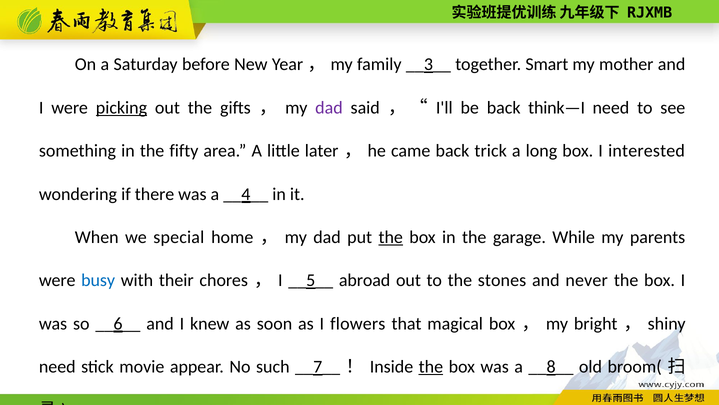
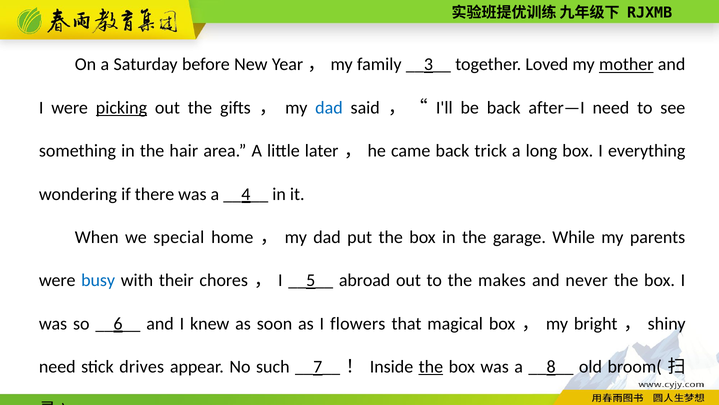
Smart: Smart -> Loved (547, 64)
mother underline: none -> present (626, 64)
dad colour: purple -> blue (329, 108)
think—I: think—I -> after—I (557, 108)
fifty: fifty -> hair (184, 151)
interested: interested -> everything (647, 151)
the underline: present -> none (391, 237)
stones: stones -> makes (502, 280)
movie: movie -> drives (142, 366)
